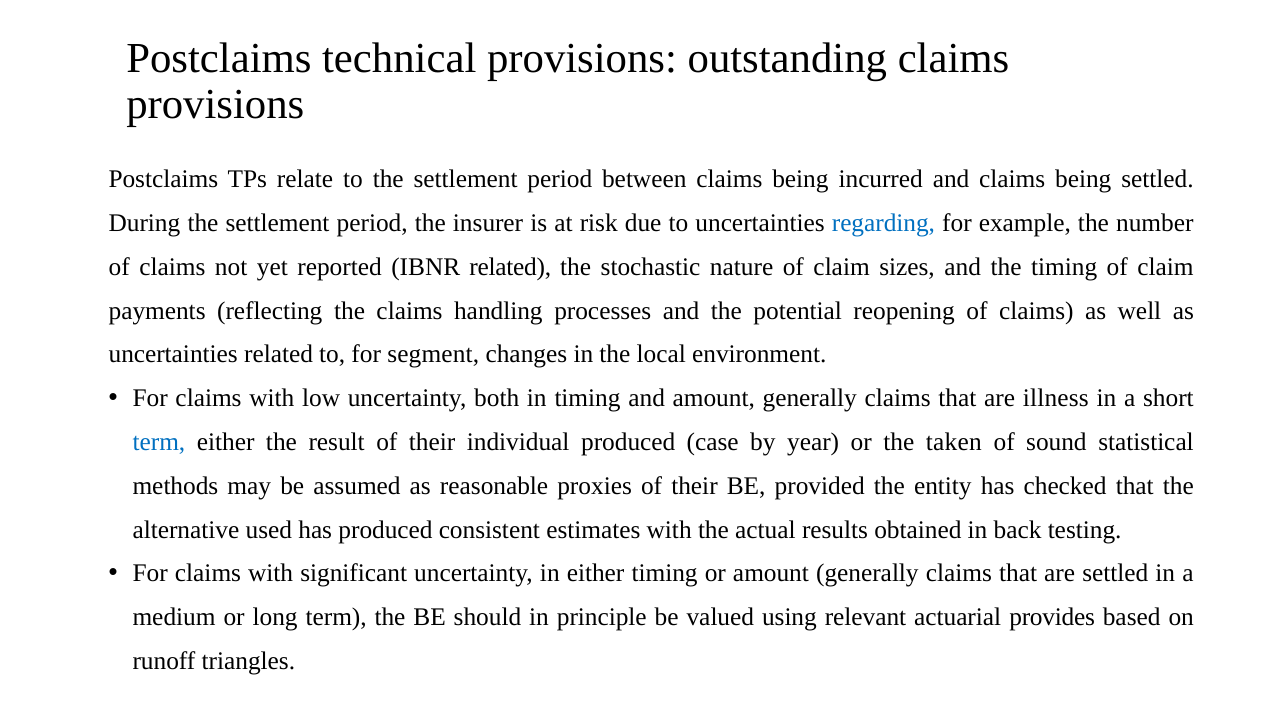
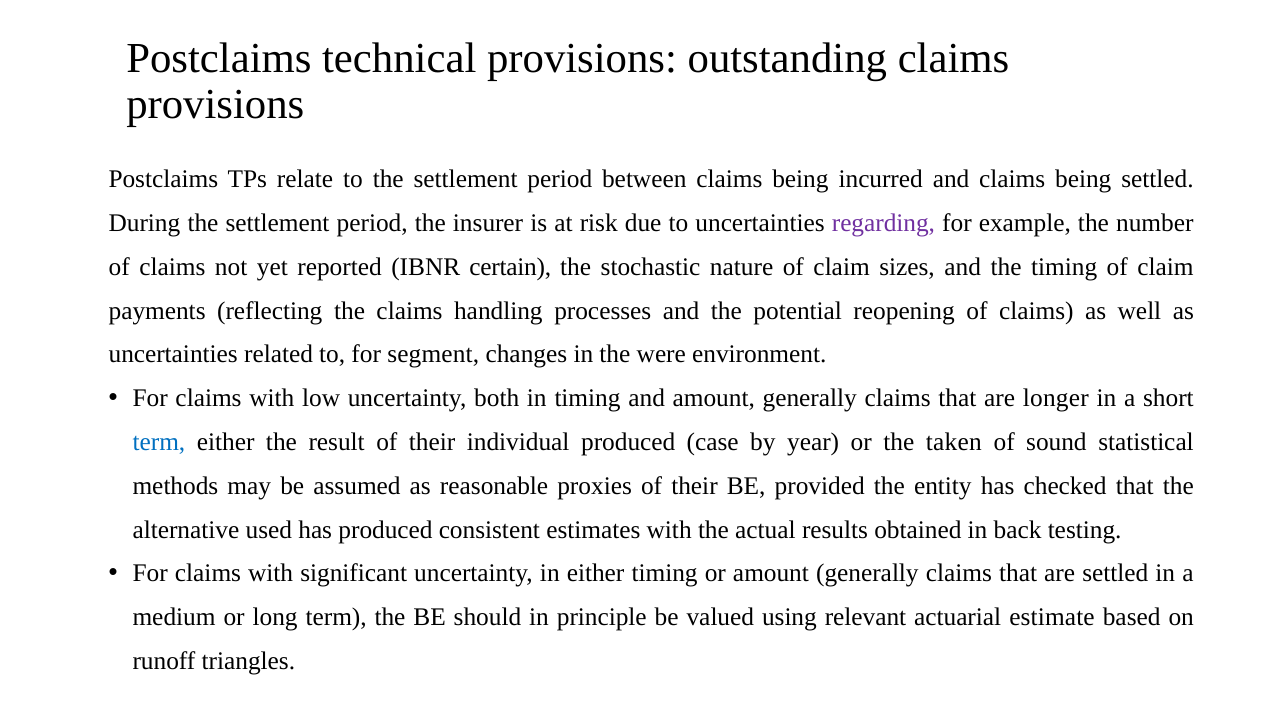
regarding colour: blue -> purple (883, 223)
IBNR related: related -> certain (510, 267)
local: local -> were (661, 355)
illness: illness -> longer (1056, 398)
provides: provides -> estimate (1052, 617)
